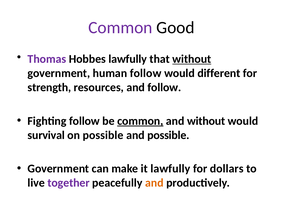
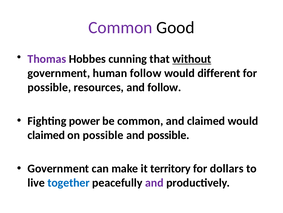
Hobbes lawfully: lawfully -> cunning (128, 59)
strength: strength -> possible (49, 87)
Fighting follow: follow -> power (84, 120)
common underline: present -> none (140, 120)
and without: without -> claimed (206, 120)
survival: survival -> claimed (46, 135)
it lawfully: lawfully -> territory (170, 168)
together colour: purple -> blue (69, 182)
and colour: orange -> purple (154, 182)
